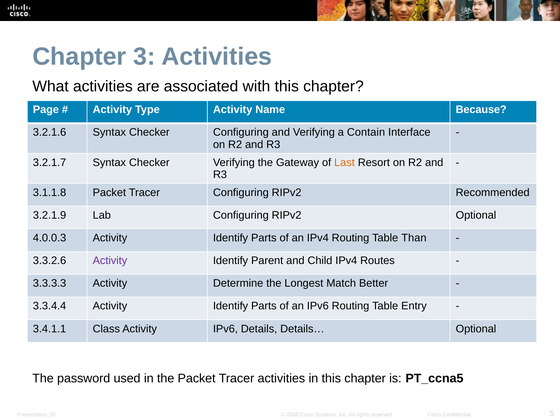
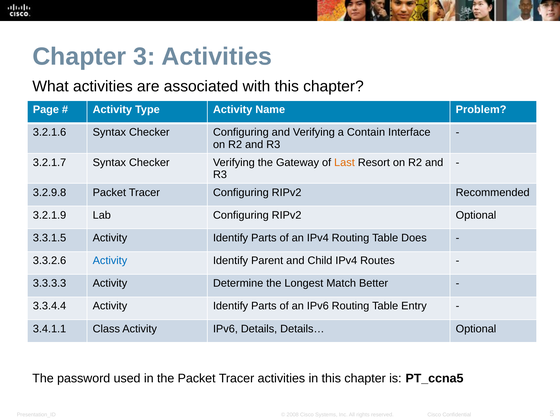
Because: Because -> Problem (481, 110)
3.1.1.8: 3.1.1.8 -> 3.2.9.8 (50, 193)
4.0.0.3: 4.0.0.3 -> 3.3.1.5 (50, 238)
Than: Than -> Does (414, 238)
Activity colour: purple -> blue (110, 261)
